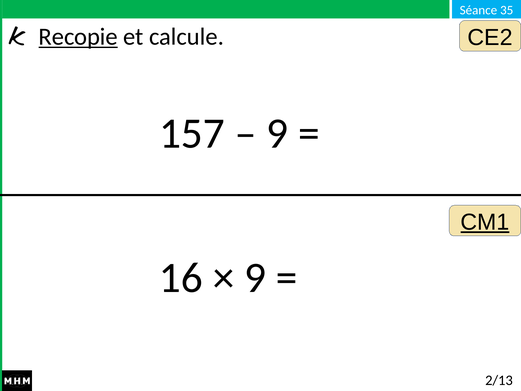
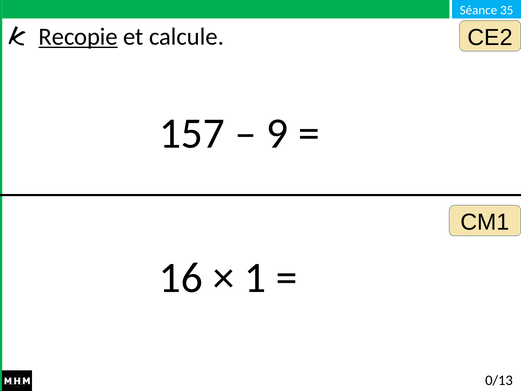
CM1 underline: present -> none (485, 222)
9: 9 -> 1 (255, 278)
2/13: 2/13 -> 0/13 (499, 380)
